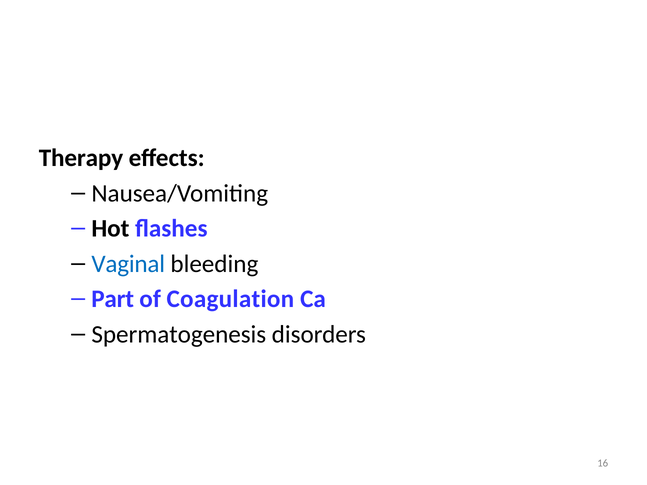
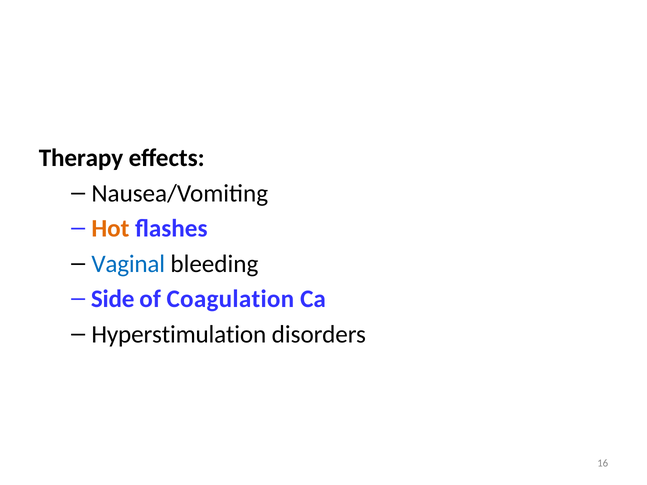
Hot colour: black -> orange (110, 229)
Part: Part -> Side (113, 299)
Spermatogenesis: Spermatogenesis -> Hyperstimulation (179, 334)
